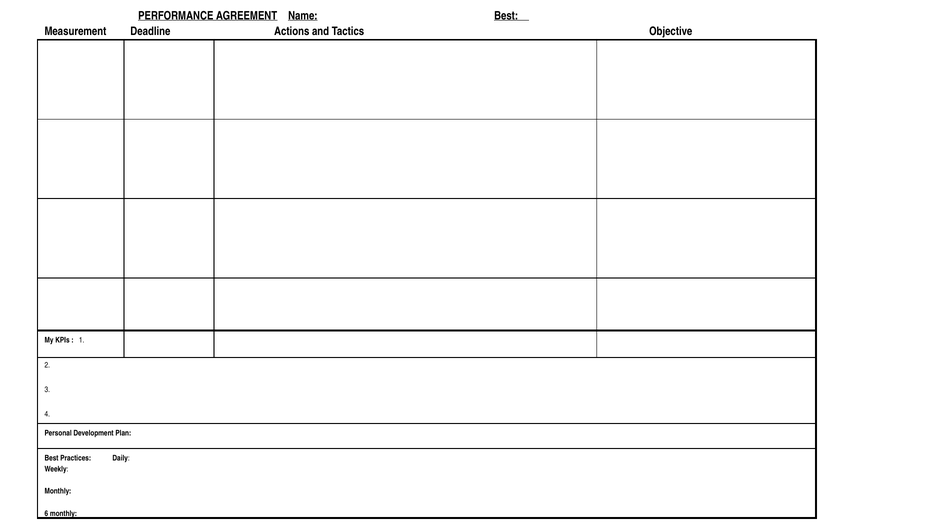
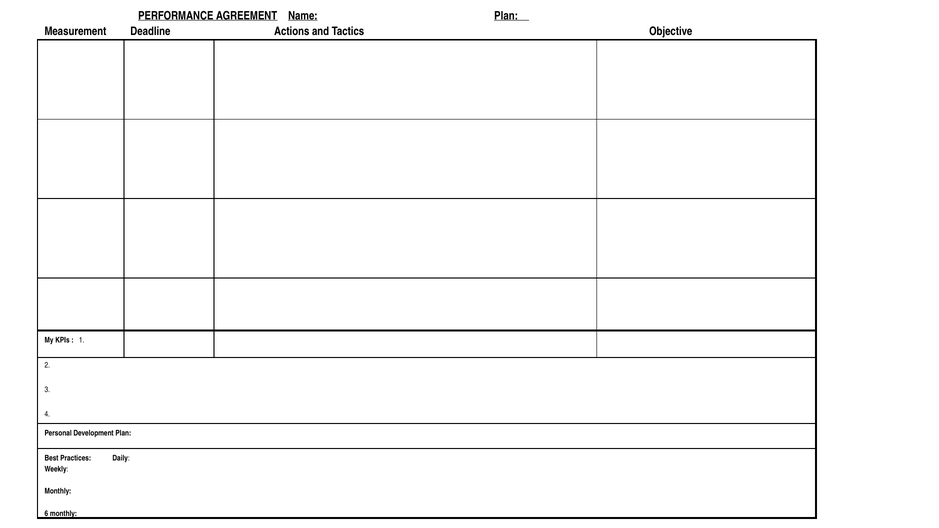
Name Best: Best -> Plan (506, 16)
